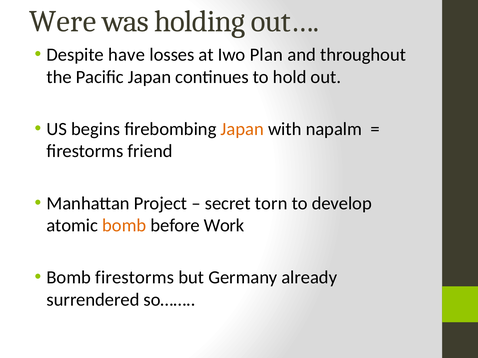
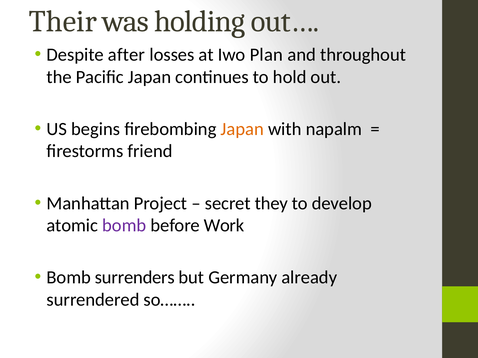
Were: Were -> Their (63, 22)
have: have -> after (127, 55)
torn: torn -> they (271, 204)
bomb colour: orange -> purple (124, 226)
Bomb firestorms: firestorms -> surrenders (135, 278)
